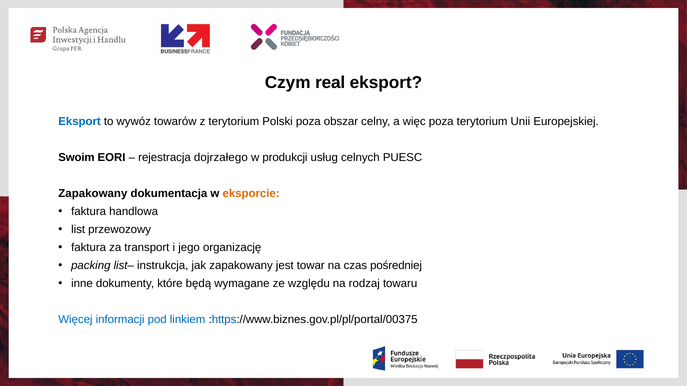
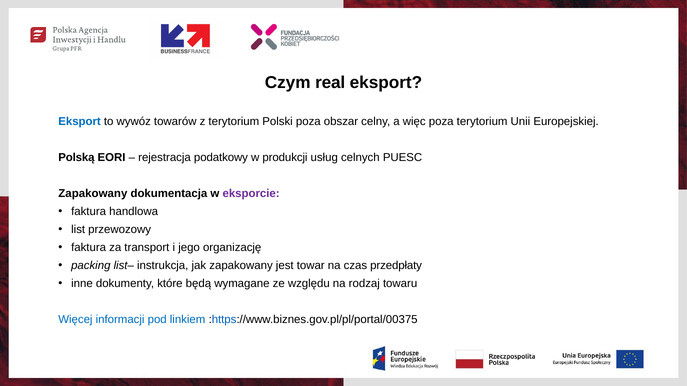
Swoim: Swoim -> Polską (76, 158)
dojrzałego: dojrzałego -> podatkowy (221, 158)
eksporcie colour: orange -> purple (251, 194)
pośredniej: pośredniej -> przedpłaty (396, 266)
